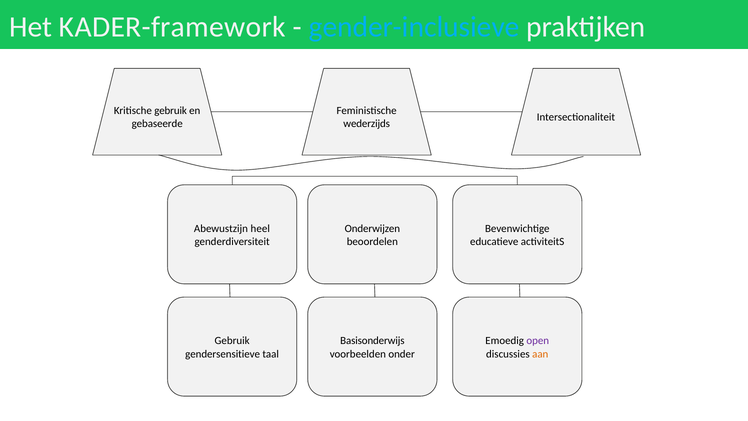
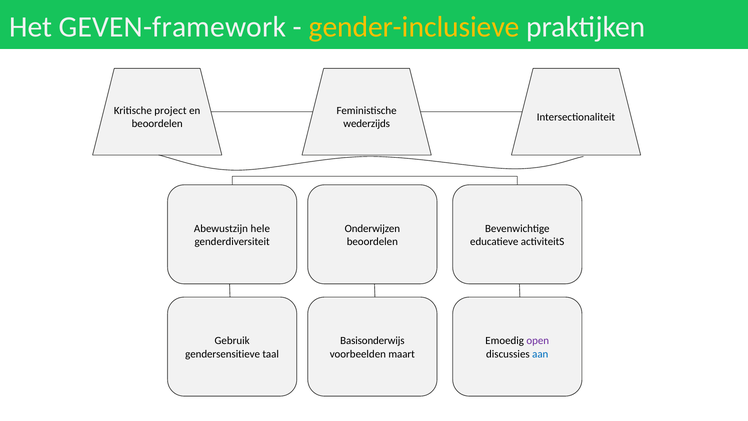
KADER-framework: KADER-framework -> GEVEN-framework (172, 27)
gender-inclusieve colour: light blue -> yellow (414, 27)
Kritische gebruik: gebruik -> project (170, 111)
gebaseerde: gebaseerde -> beoordelen (157, 124)
heel: heel -> hele (260, 228)
onder: onder -> maart (402, 354)
aan colour: orange -> blue (540, 354)
